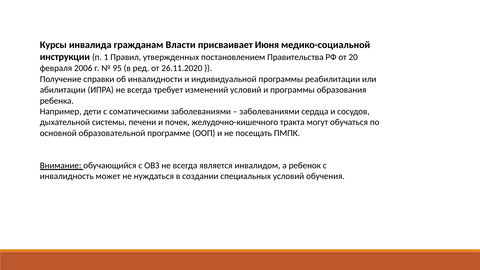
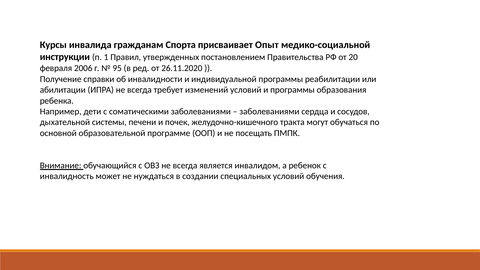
Власти: Власти -> Спорта (181, 45)
Июня: Июня -> Опыт (267, 45)
